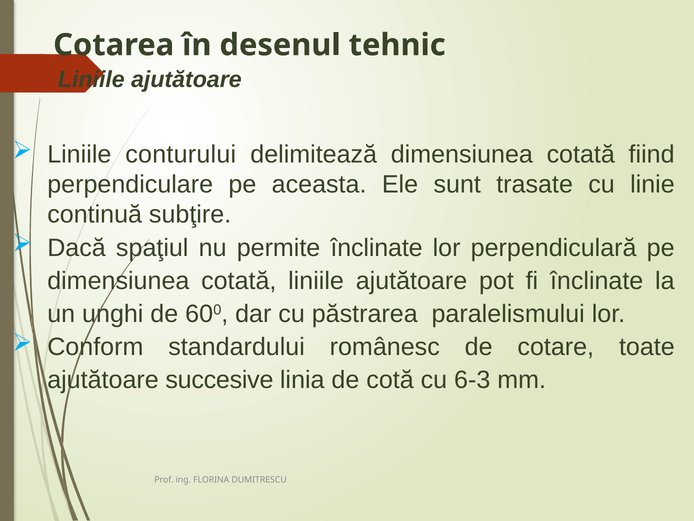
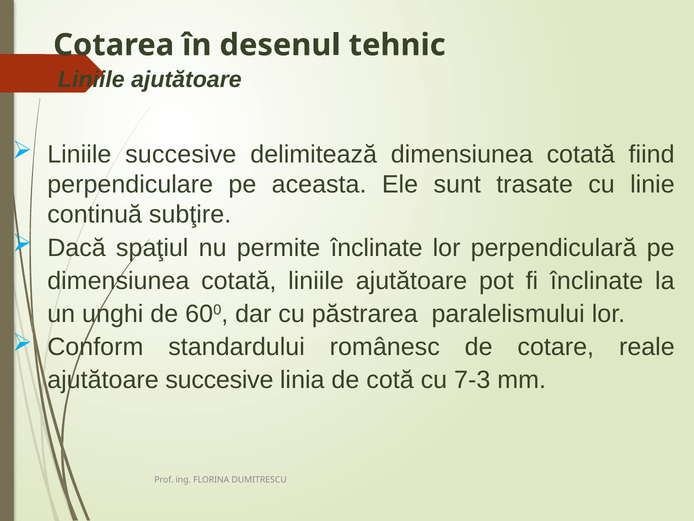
Liniile conturului: conturului -> succesive (181, 154)
toate: toate -> reale (647, 347)
6-3: 6-3 -> 7-3 (472, 380)
